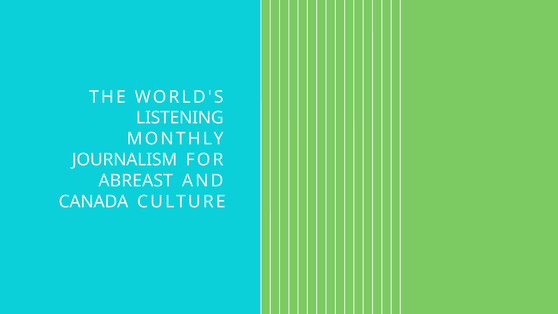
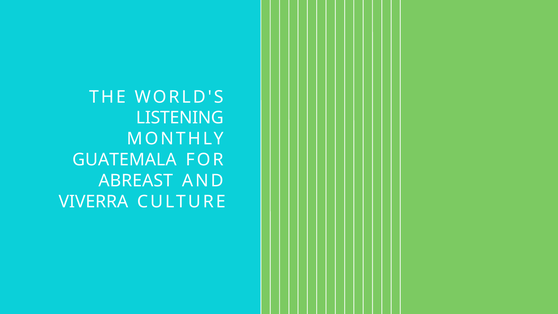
JOURNALISM: JOURNALISM -> GUATEMALA (124, 160)
CANADA: CANADA -> VIVERRA (93, 202)
